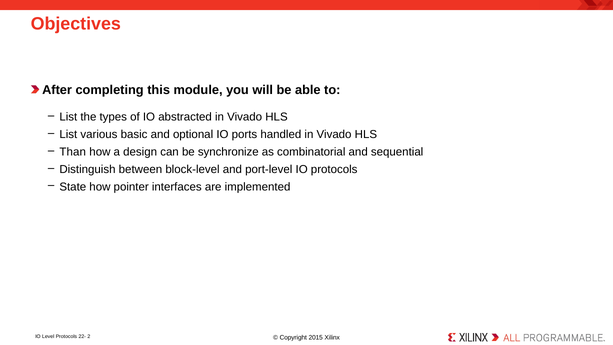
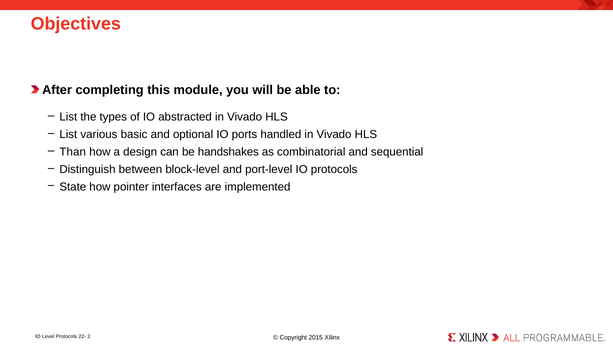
synchronize: synchronize -> handshakes (228, 152)
